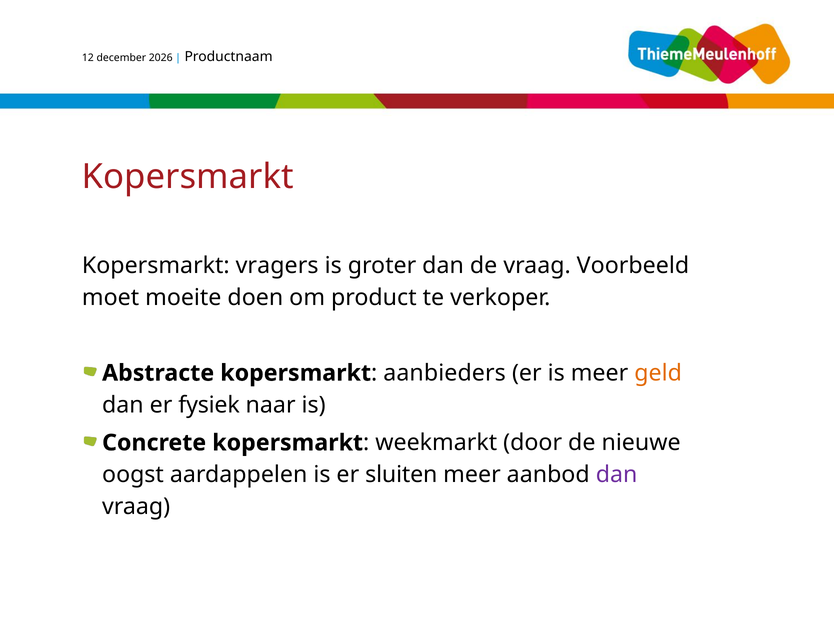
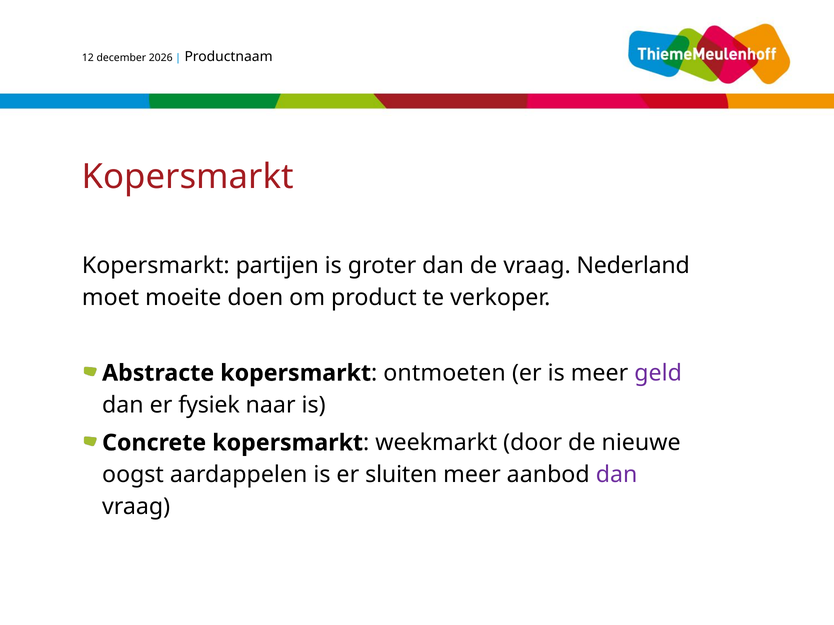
vragers: vragers -> partijen (277, 266)
Voorbeeld: Voorbeeld -> Nederland (633, 266)
aanbieders: aanbieders -> ontmoeten (445, 373)
geld colour: orange -> purple (658, 373)
